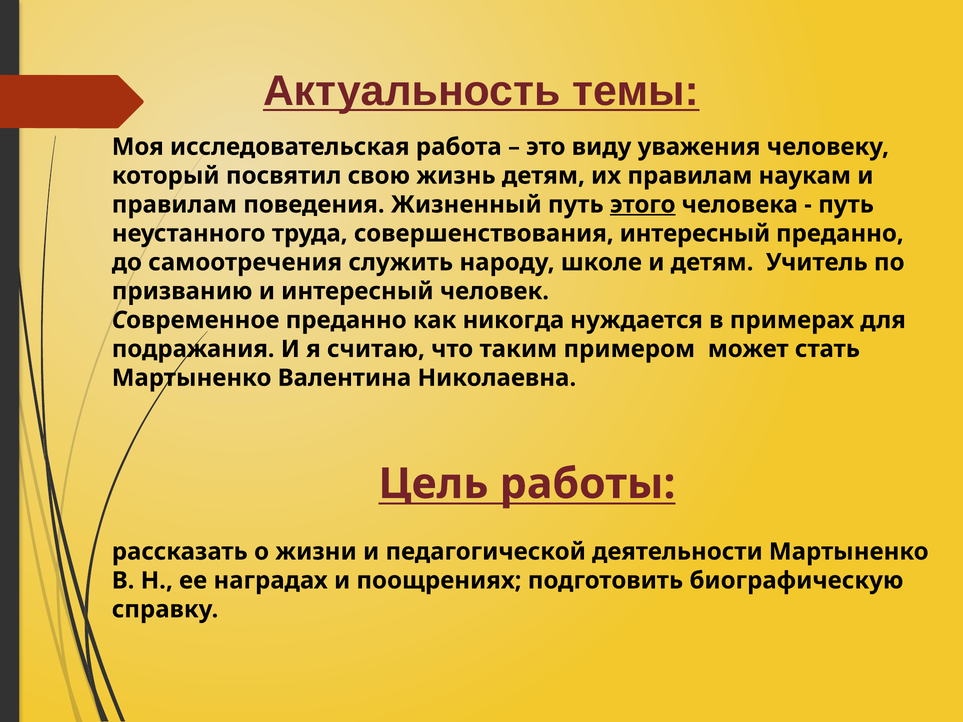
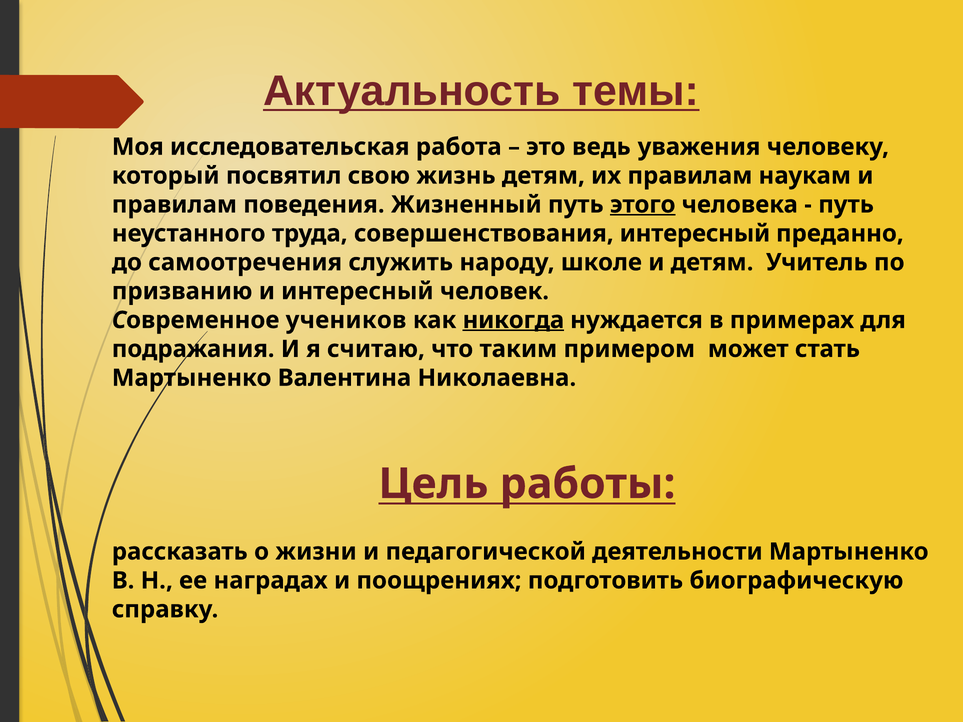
виду: виду -> ведь (601, 147)
Современное преданно: преданно -> учеников (346, 320)
никогда underline: none -> present (513, 320)
